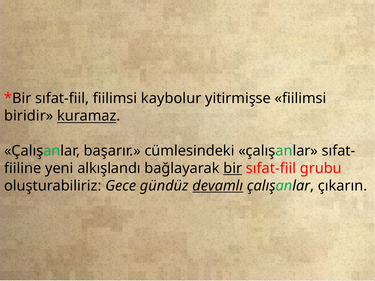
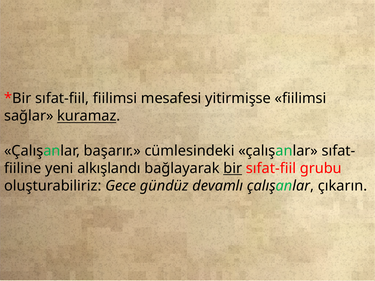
kaybolur: kaybolur -> mesafesi (171, 98)
biridir: biridir -> sağlar (29, 116)
devamlı underline: present -> none (218, 186)
